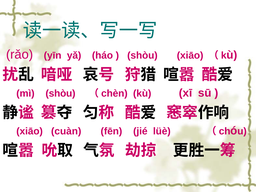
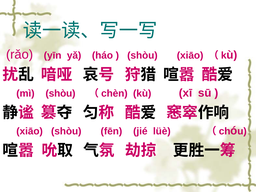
xiāo cuàn: cuàn -> shòu (66, 131)
